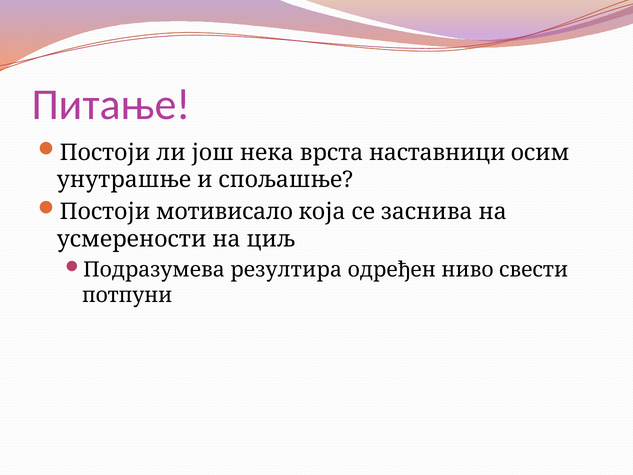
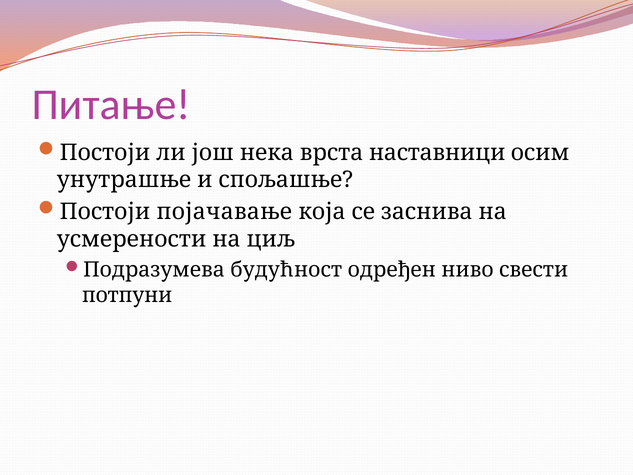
мотивисало: мотивисало -> појачавање (224, 212)
резултира: резултира -> будућност (286, 270)
